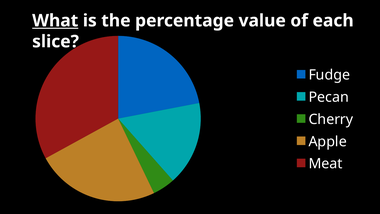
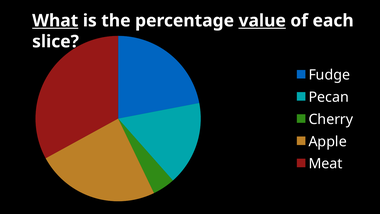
value underline: none -> present (262, 21)
